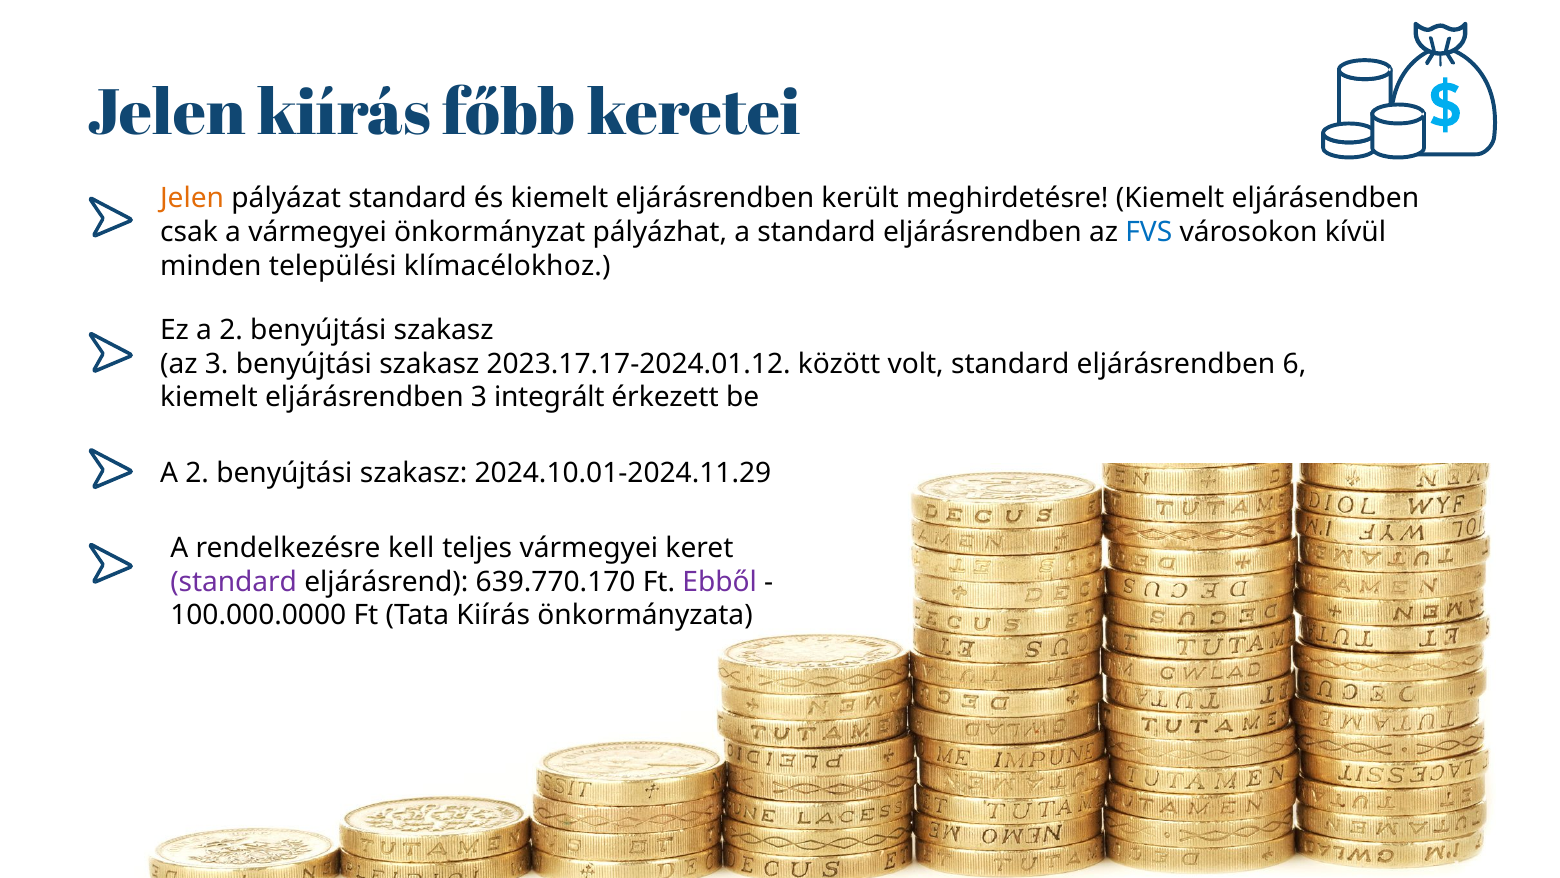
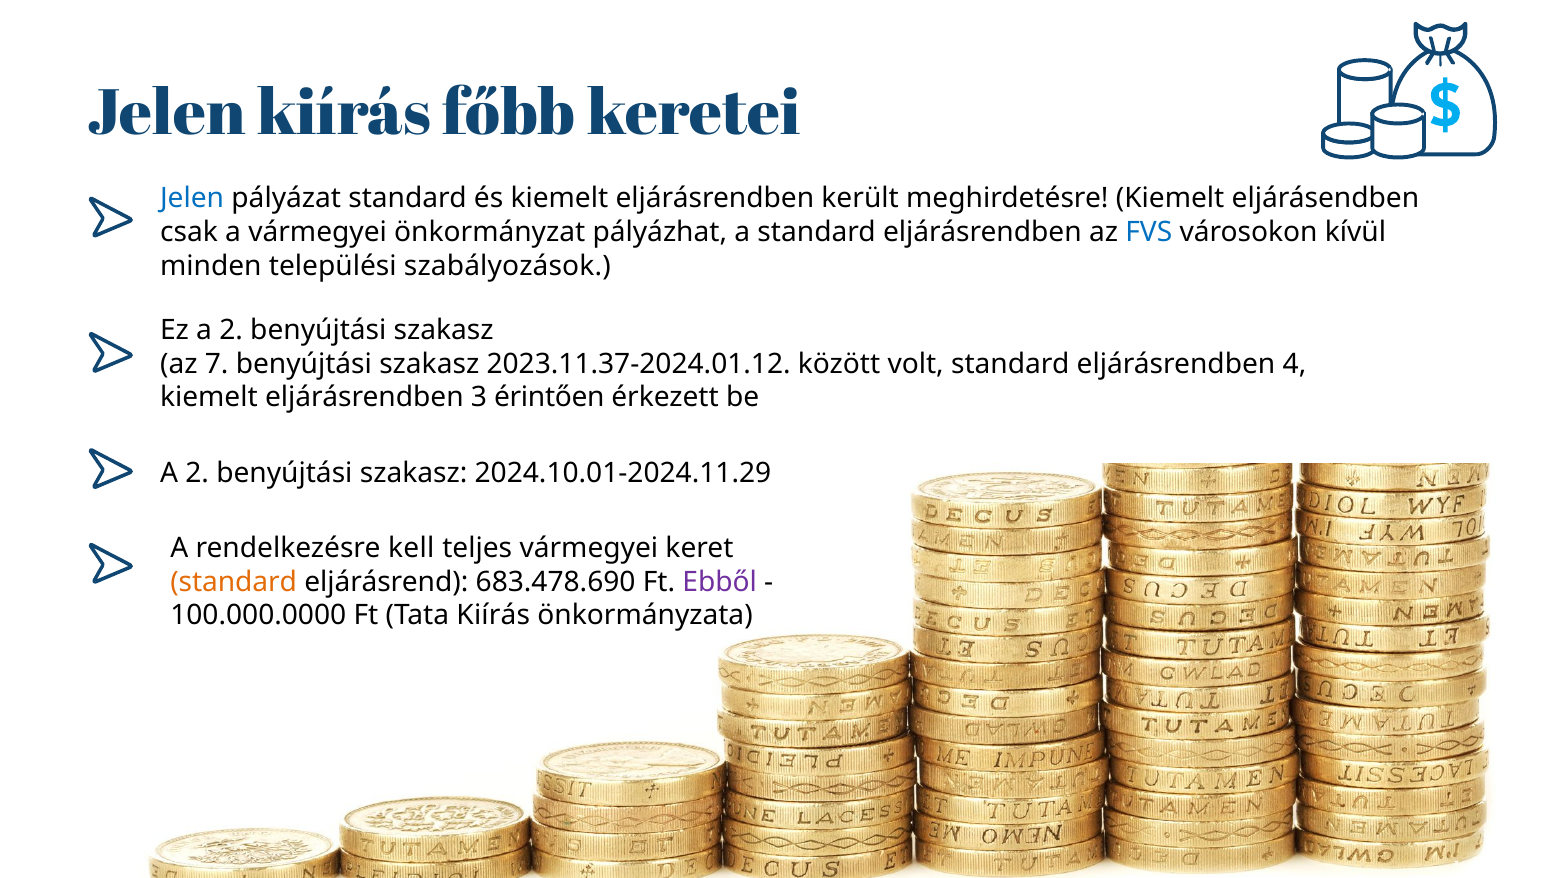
Jelen colour: orange -> blue (192, 198)
klímacélokhoz: klímacélokhoz -> szabályozások (507, 266)
az 3: 3 -> 7 (217, 364)
2023.17.17-2024.01.12: 2023.17.17-2024.01.12 -> 2023.11.37-2024.01.12 (639, 364)
6: 6 -> 4 (1294, 364)
integrált: integrált -> érintően (549, 397)
standard colour: purple -> orange (234, 582)
639.770.170: 639.770.170 -> 683.478.690 (556, 582)
